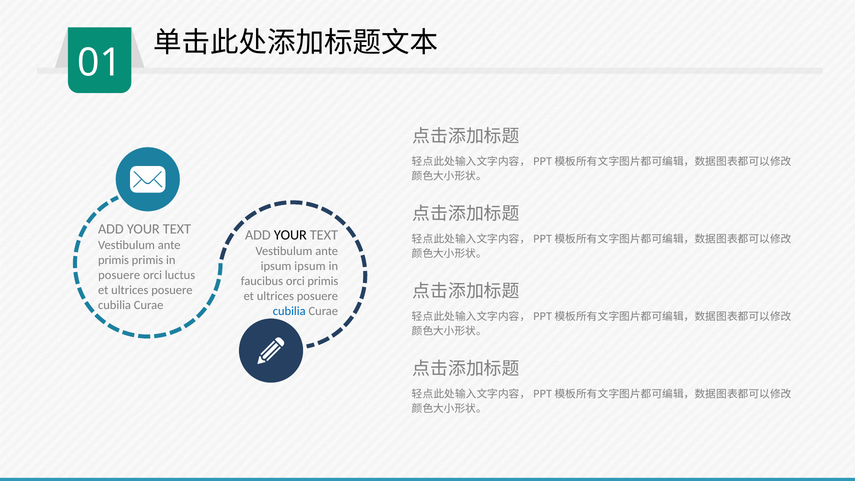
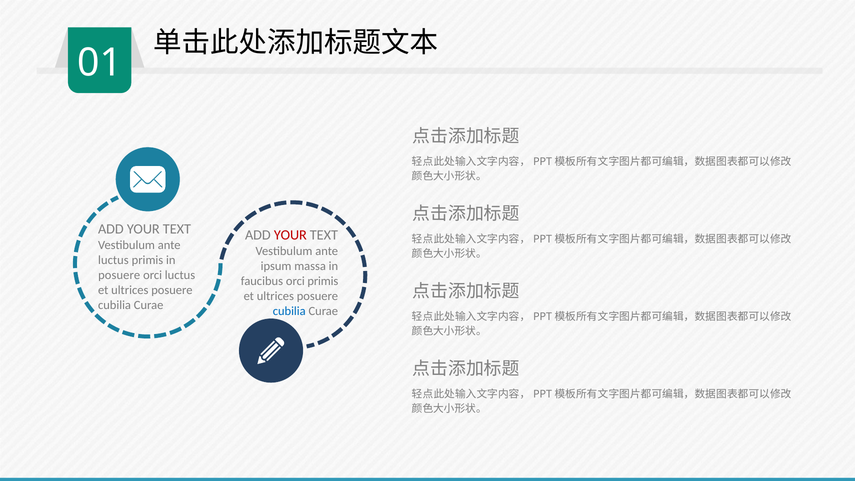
YOUR colour: black -> red (290, 235)
primis: primis -> luctus (113, 260)
ipsum ipsum: ipsum -> massa (310, 266)
